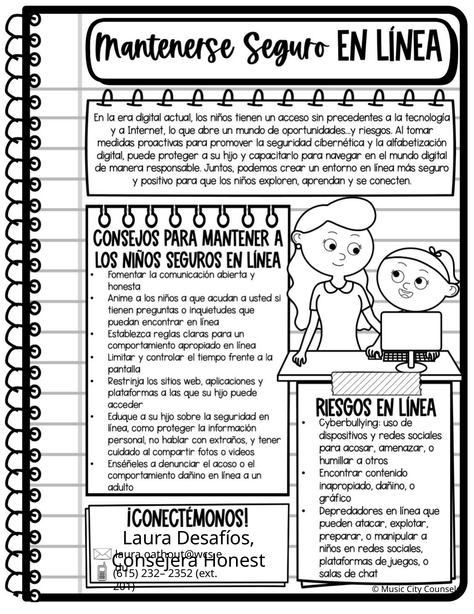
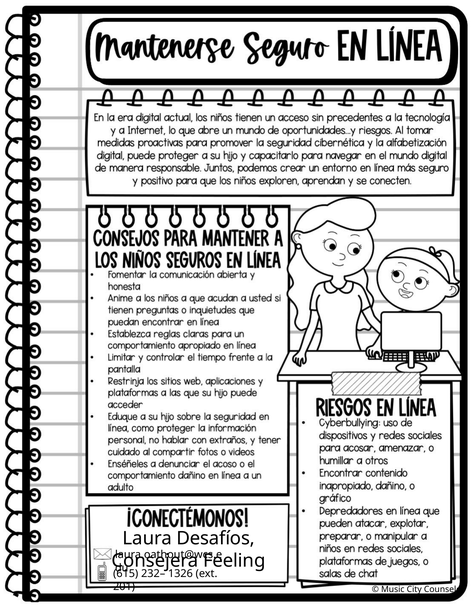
Honest: Honest -> Feeling (234, 560)
2352: 2352 -> 1326 (180, 573)
